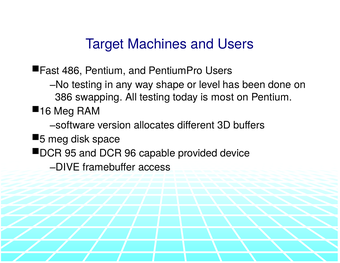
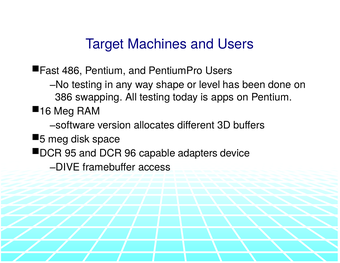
most: most -> apps (223, 97)
provided: provided -> adapters (198, 153)
